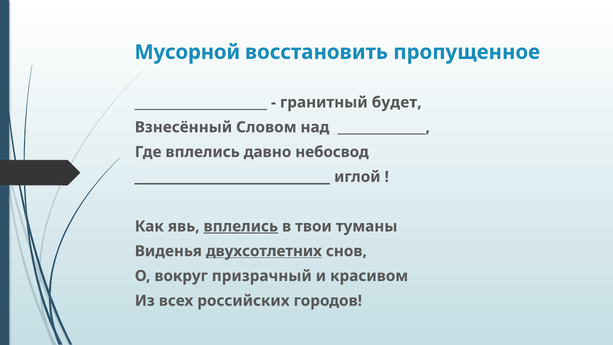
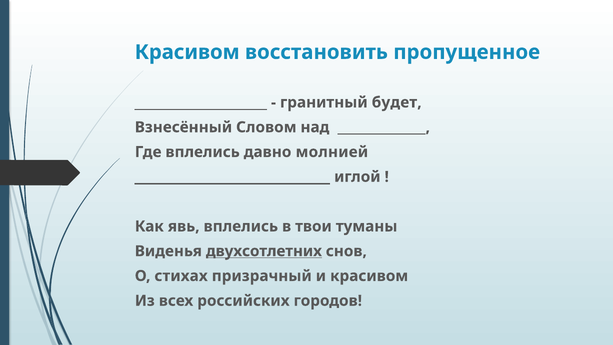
Мусорной: Мусорной -> Красивом (187, 52)
небосвод: небосвод -> молнией (332, 152)
вплелись underline: present -> none (241, 226)
вокруг: вокруг -> стихах (181, 276)
